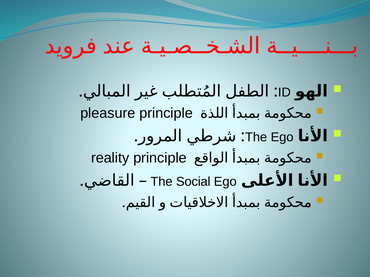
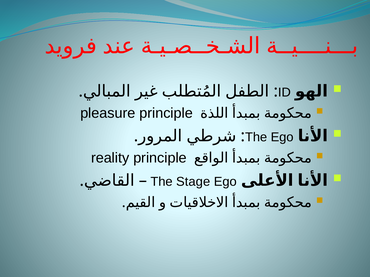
Social: Social -> Stage (193, 182)
